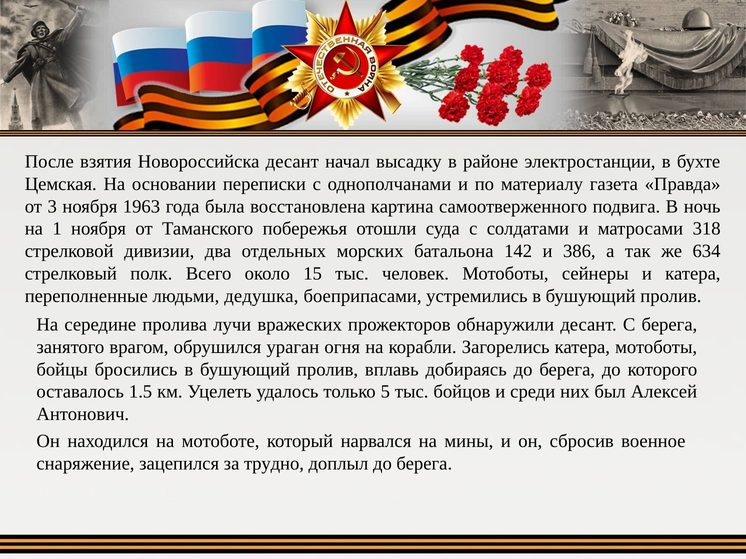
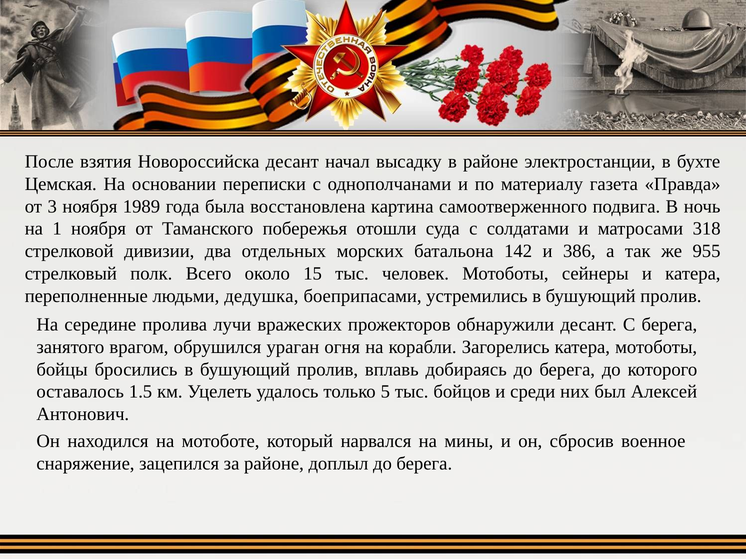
1963: 1963 -> 1989 (141, 207)
634: 634 -> 955 (707, 251)
за трудно: трудно -> районе (274, 464)
